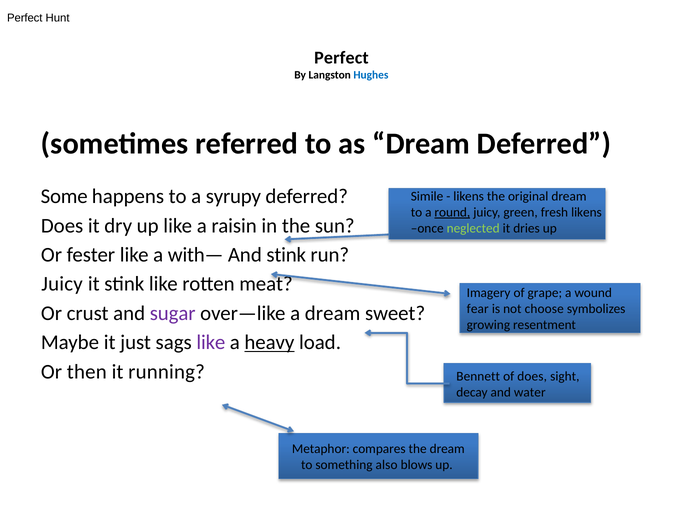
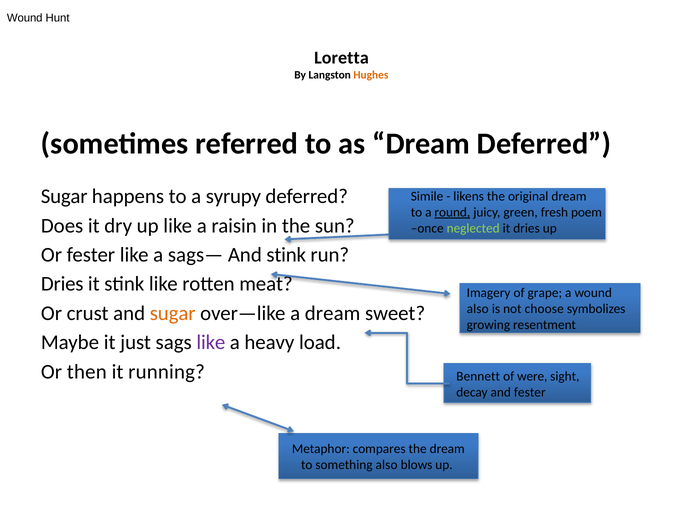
Perfect: Perfect -> Wound (25, 18)
Perfect: Perfect -> Loretta (341, 58)
Hughes colour: blue -> orange (371, 75)
Some: Some -> Sugar (64, 196)
fresh likens: likens -> poem (586, 212)
with—: with— -> sags— (196, 255)
Juicy: Juicy -> Dries (62, 284)
fear: fear -> also (478, 309)
sugar colour: purple -> orange (173, 313)
heavy underline: present -> none (269, 342)
of does: does -> were (532, 376)
and water: water -> fester (530, 392)
